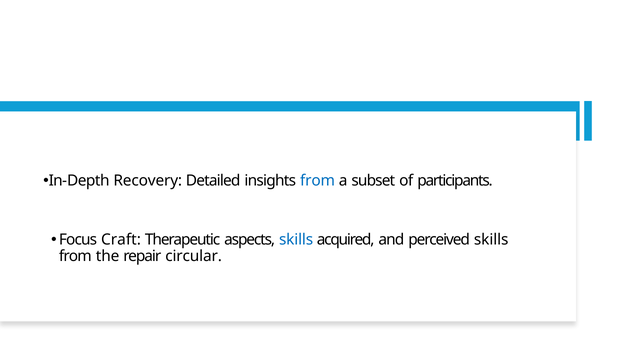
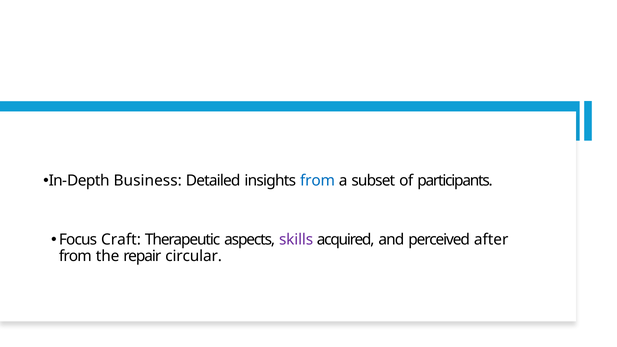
Recovery: Recovery -> Business (148, 181)
skills colour: blue -> purple (296, 240)
perceived skills: skills -> after (491, 240)
